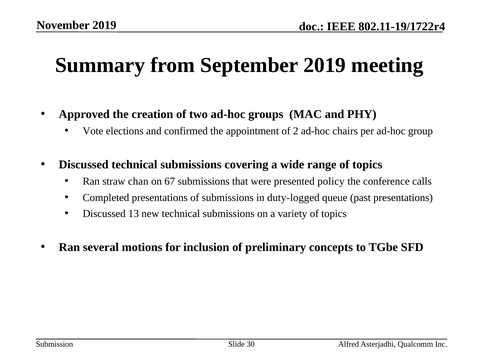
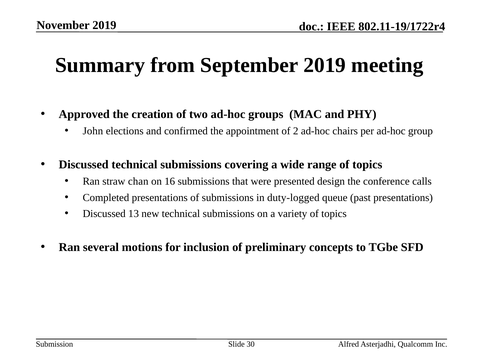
Vote: Vote -> John (93, 131)
67: 67 -> 16 (170, 182)
policy: policy -> design (331, 182)
